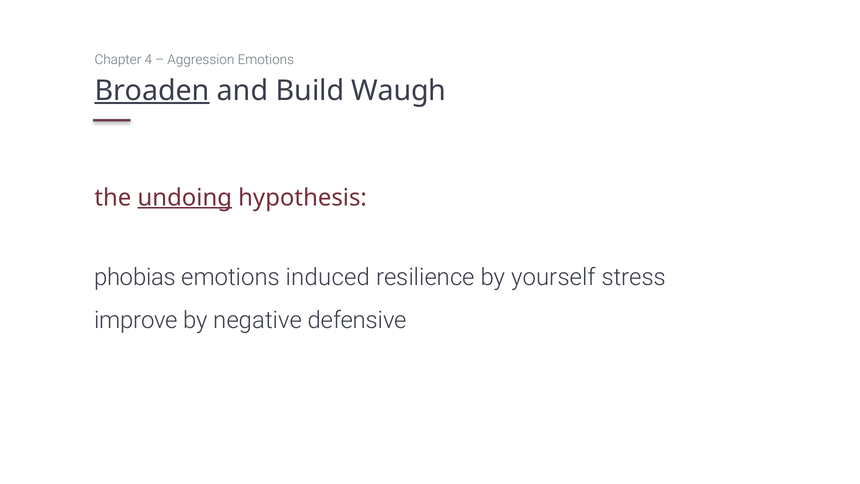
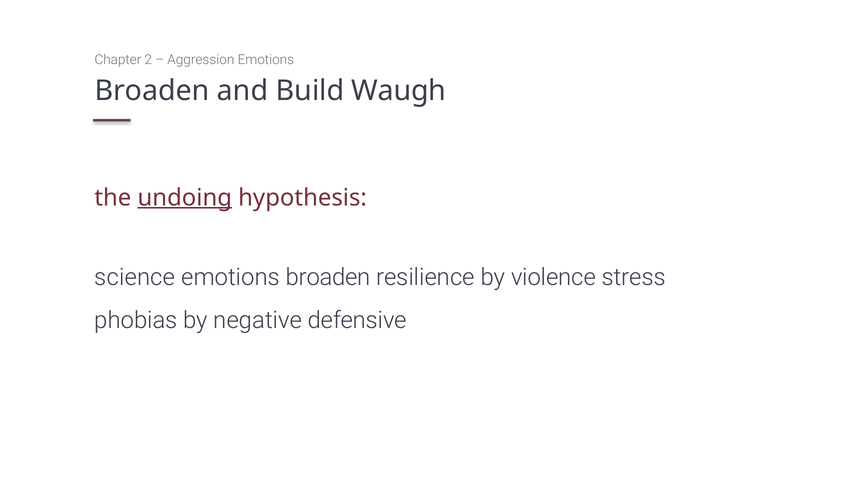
4: 4 -> 2 (148, 60)
Broaden underline: present -> none (152, 91)
phobias: phobias -> science (135, 277)
induced: induced -> broaden (328, 277)
yourself: yourself -> violence (554, 277)
improve: improve -> phobias (136, 320)
